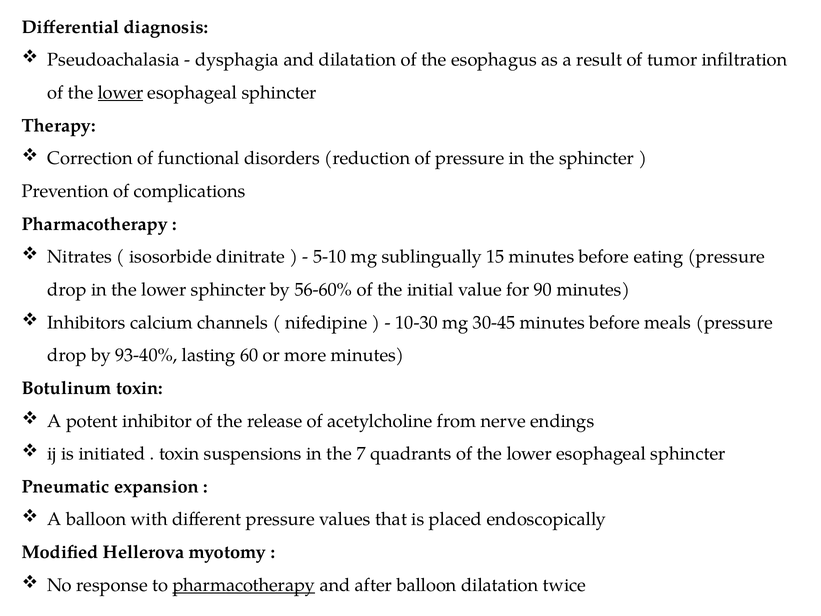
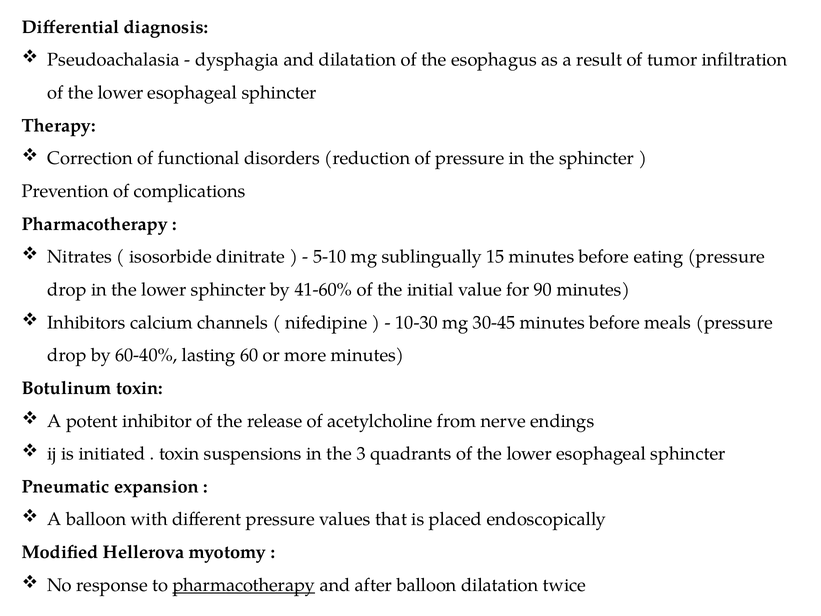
lower underline: present -> none (120, 93)
56-60%: 56-60% -> 41-60% (323, 290)
93-40%: 93-40% -> 60-40% (146, 355)
7: 7 -> 3 (361, 454)
